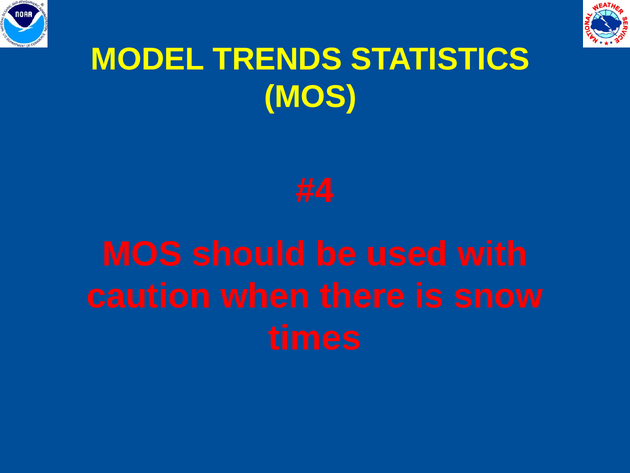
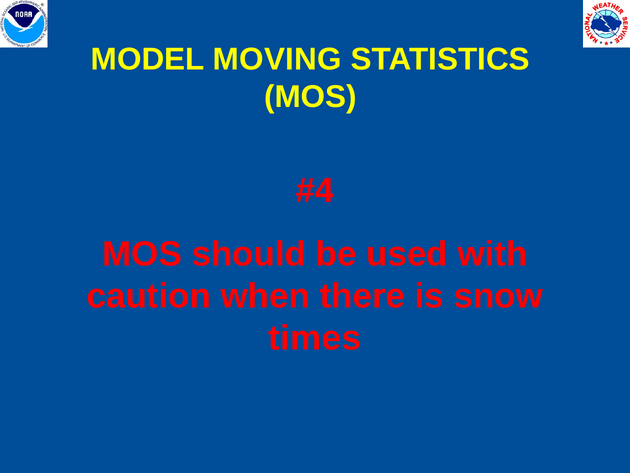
TRENDS: TRENDS -> MOVING (277, 59)
